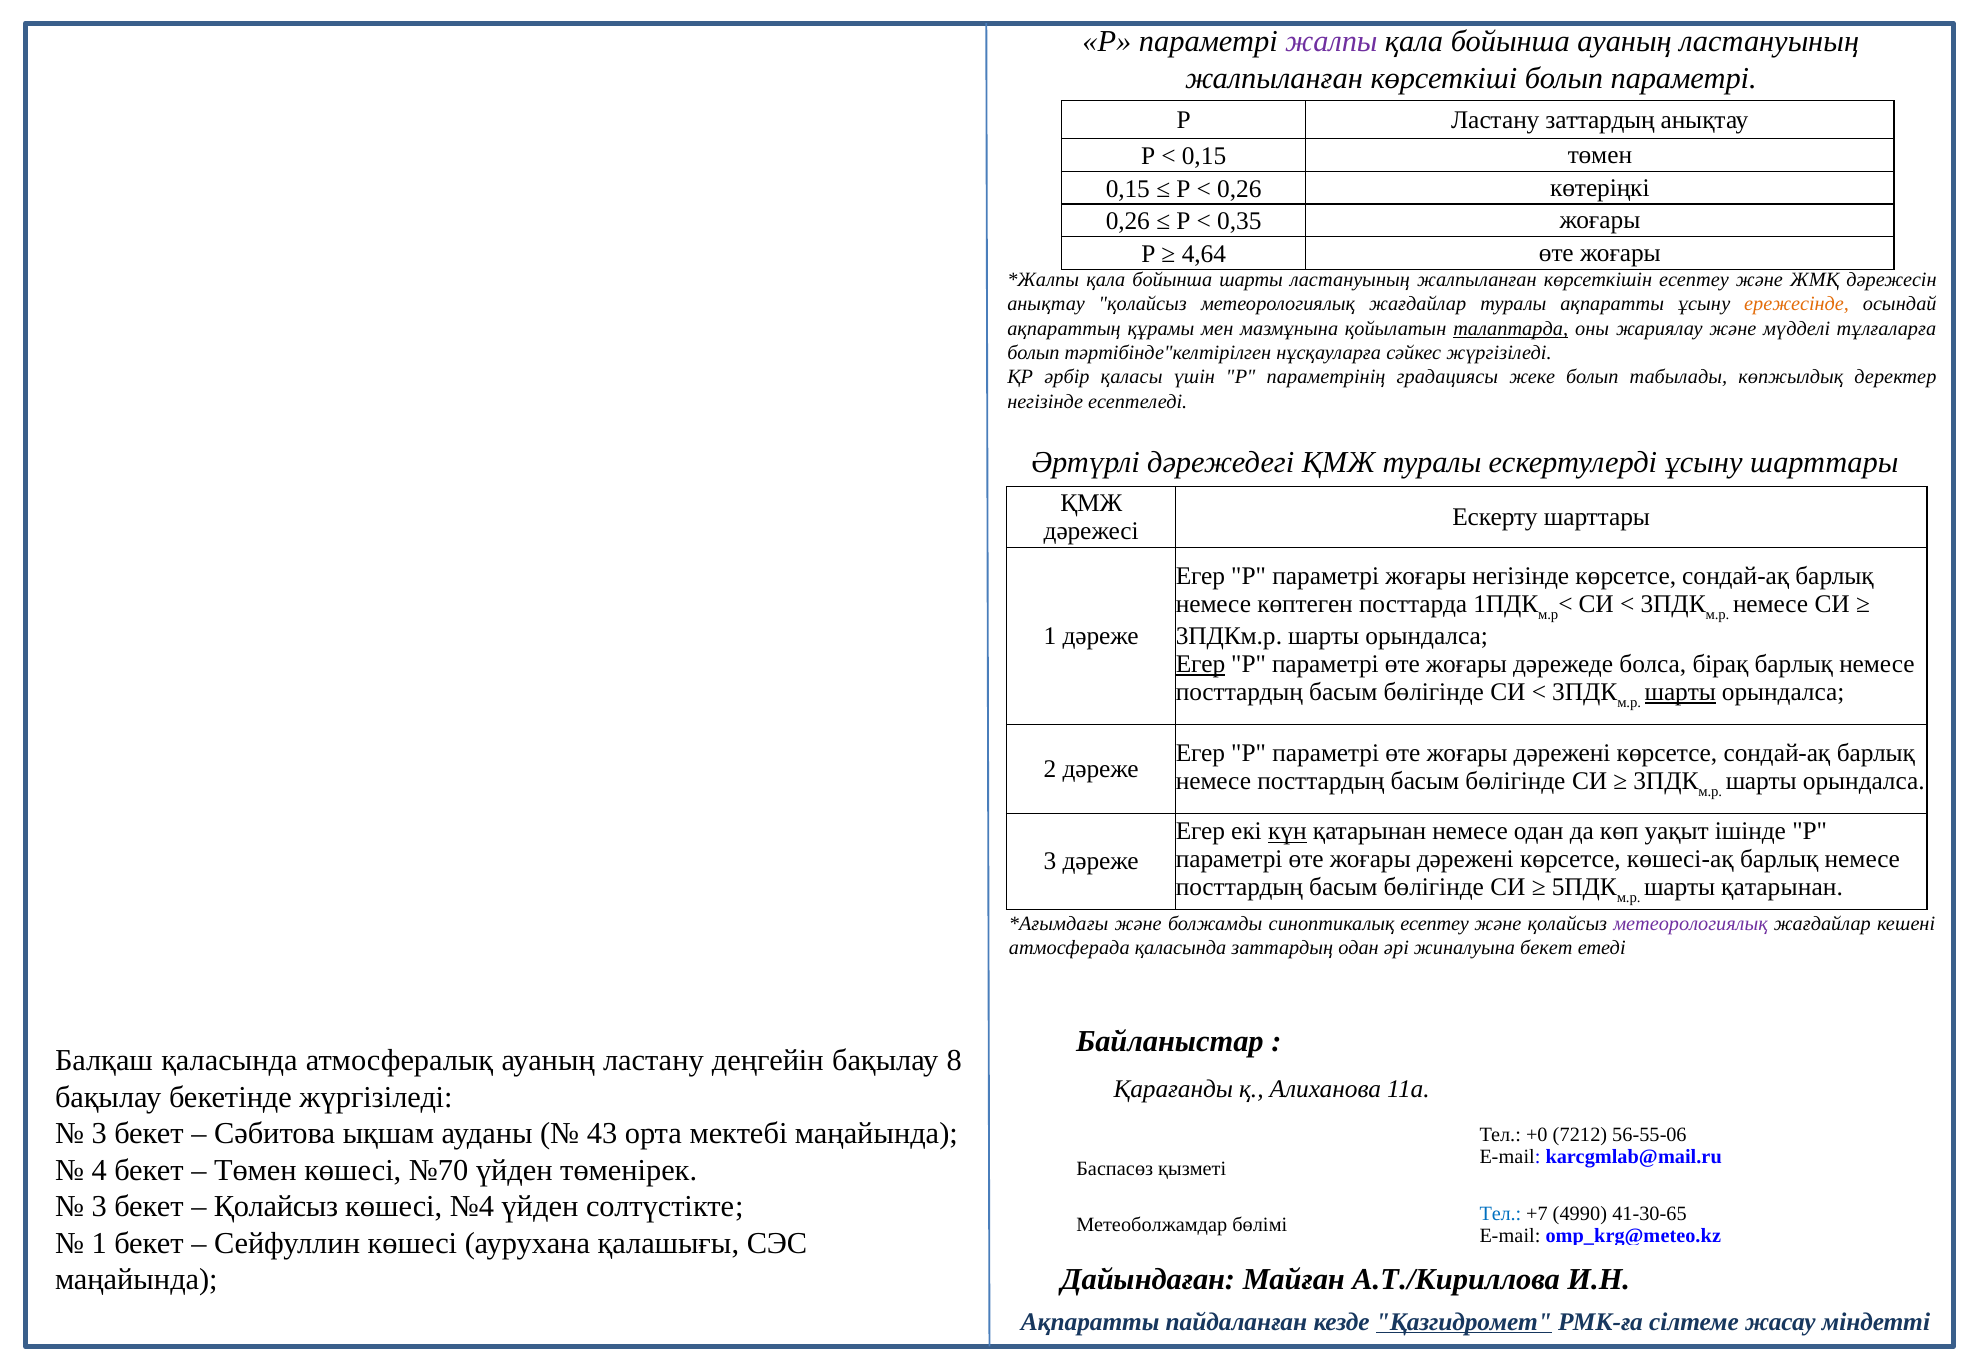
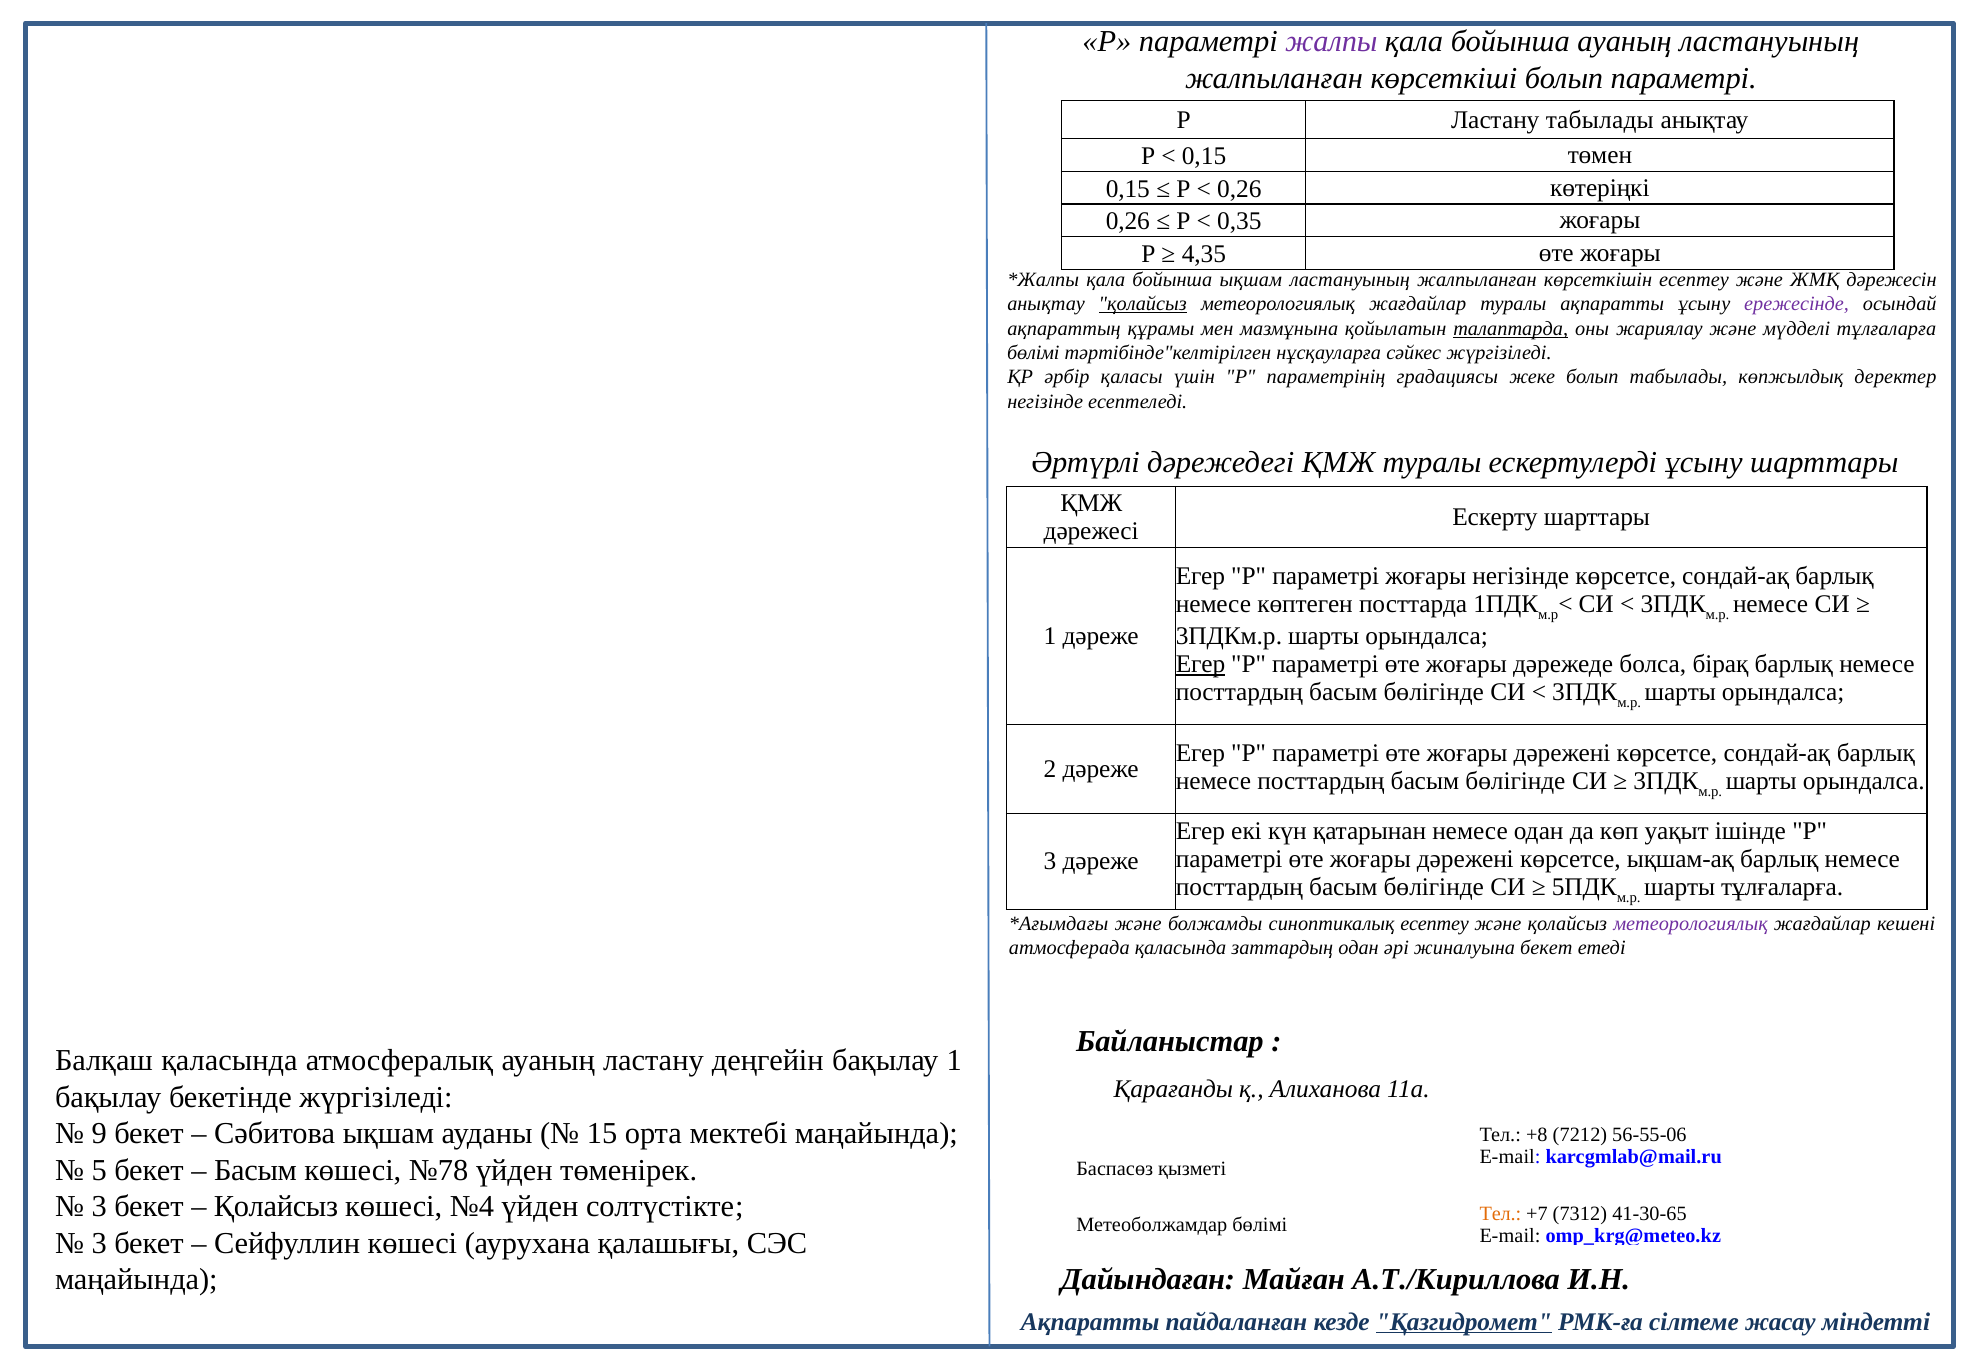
Ластану заттардың: заттардың -> табылады (1600, 120)
4,64: 4,64 -> 4,35 (1204, 254)
бойынша шарты: шарты -> ықшам (1251, 280)
қолайсыз underline: none -> present (1143, 304)
ережесінде colour: orange -> purple (1797, 304)
болып: болып -> бөлімі (1033, 353)
шарты underline: present -> none (1680, 692)
күн underline: present -> none (1287, 832)
көшесі-ақ: көшесі-ақ -> ықшам-ақ (1680, 860)
шарты қатарынан: қатарынан -> тұлғаларға (1782, 888)
бақылау 8: 8 -> 1 (954, 1061)
3: 3 -> 9 (99, 1134)
43: 43 -> 15 (602, 1134)
+0: +0 -> +8 (1537, 1135)
4: 4 -> 5 (99, 1170)
Төмен: Төмен -> Басым (255, 1170)
№70: №70 -> №78 (439, 1170)
Тел colour: blue -> orange (1500, 1214)
4990: 4990 -> 7312 (1580, 1214)
1: 1 -> 3 (99, 1243)
